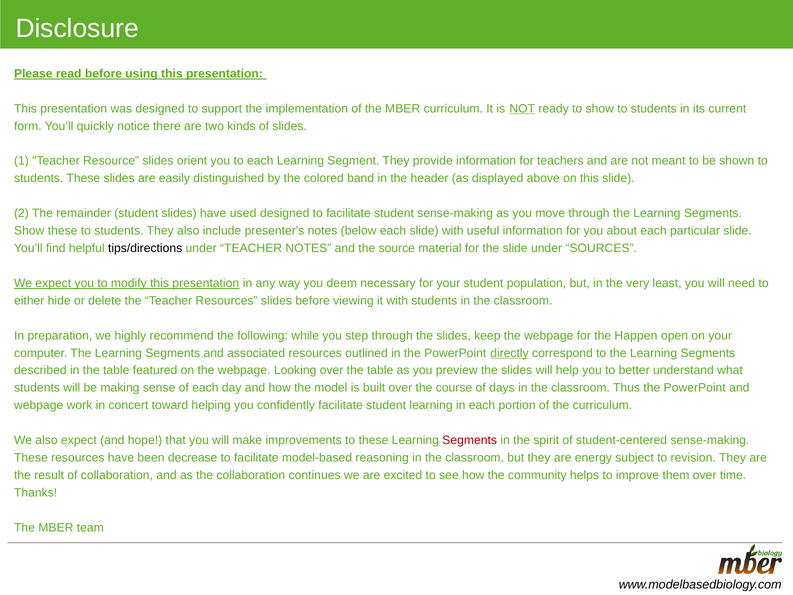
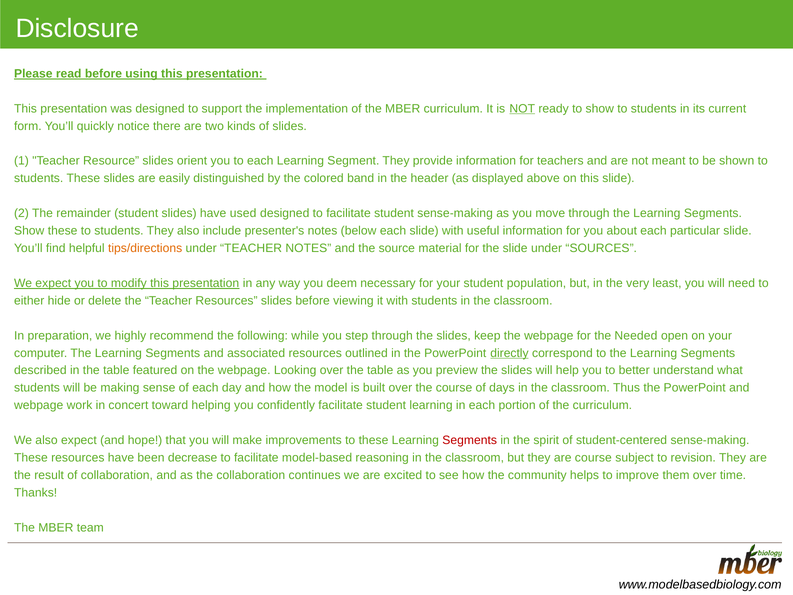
tips/directions colour: black -> orange (145, 248)
Happen: Happen -> Needed (636, 335)
are energy: energy -> course (593, 458)
